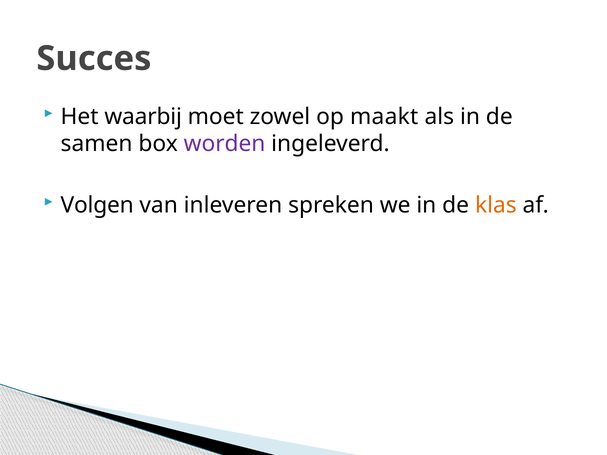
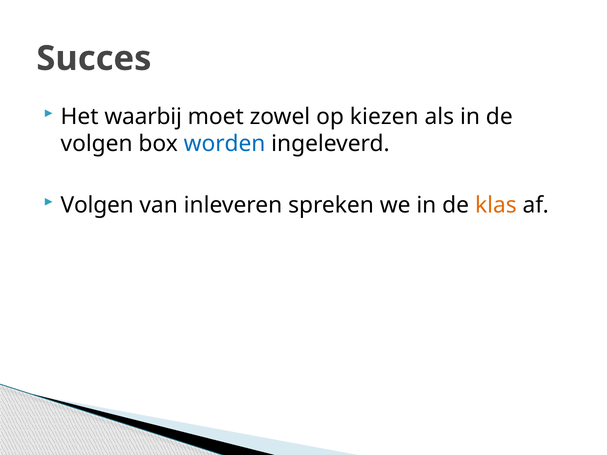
maakt: maakt -> kiezen (384, 117)
samen: samen -> volgen (97, 144)
worden colour: purple -> blue (225, 144)
